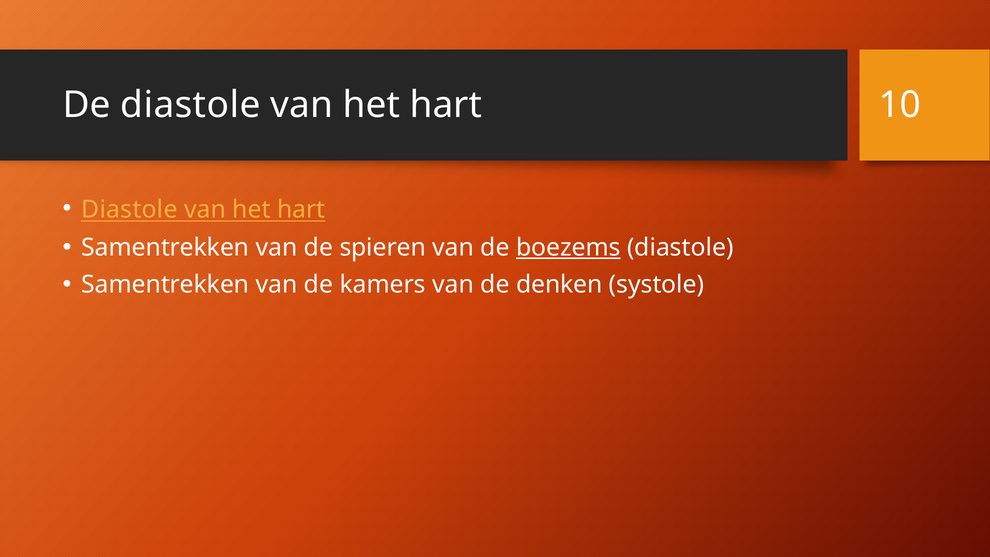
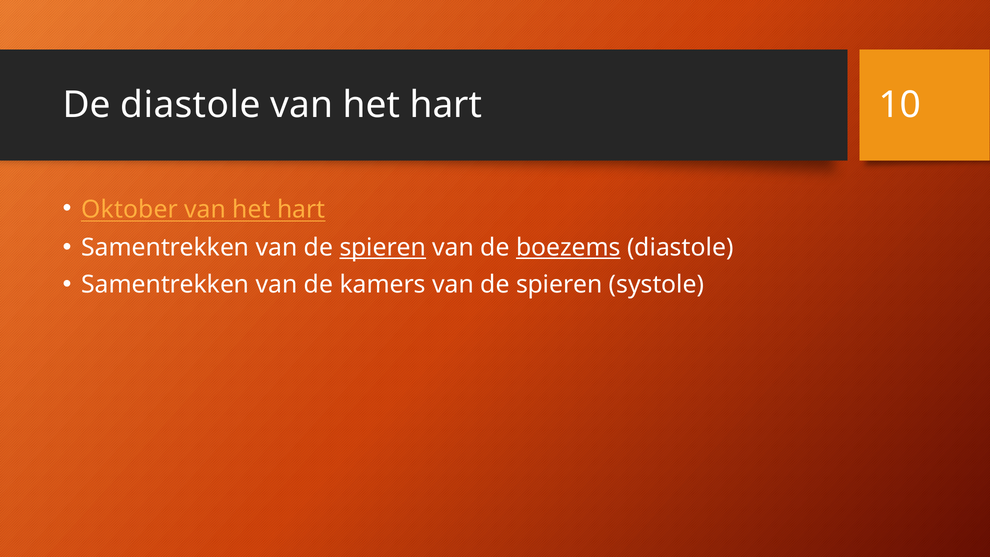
Diastole: Diastole -> Oktober (130, 210)
spieren underline: none -> present (383, 247)
denken: denken -> spieren (559, 284)
